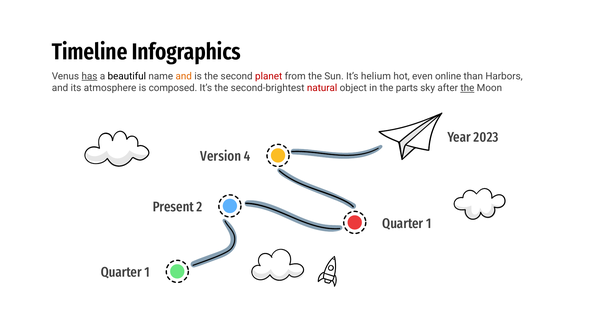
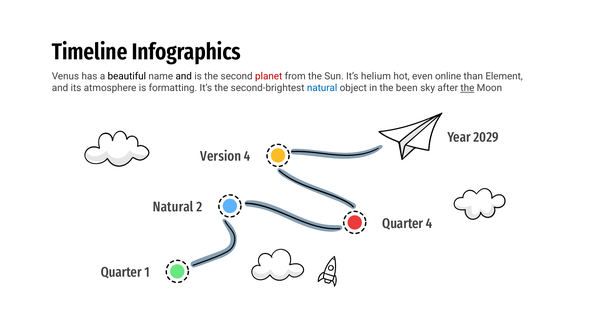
has underline: present -> none (89, 76)
and colour: orange -> black (184, 76)
Harbors: Harbors -> Element (504, 76)
composed: composed -> formatting (173, 88)
natural colour: red -> blue (322, 88)
parts: parts -> been (407, 88)
2023: 2023 -> 2029 (486, 137)
Present: Present -> Natural (173, 207)
1: 1 -> 4 (429, 223)
